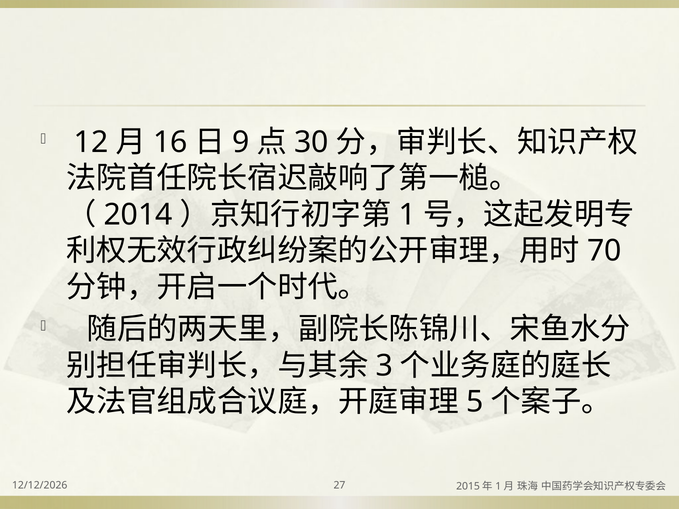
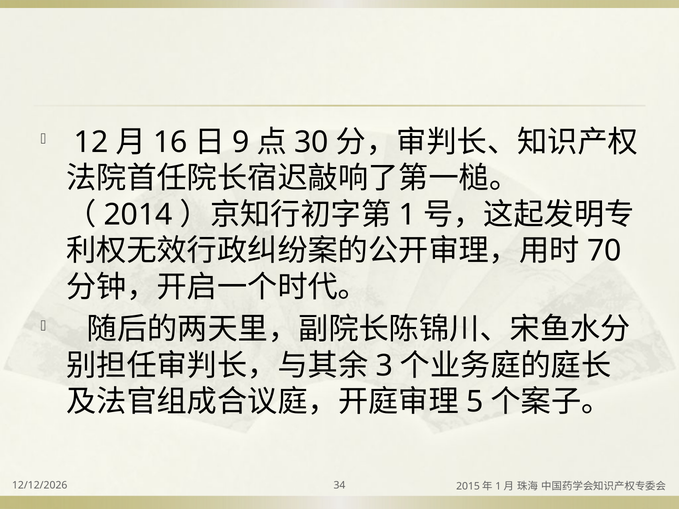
27: 27 -> 34 (339, 486)
